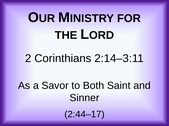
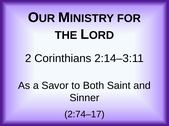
2:44–17: 2:44–17 -> 2:74–17 (84, 115)
